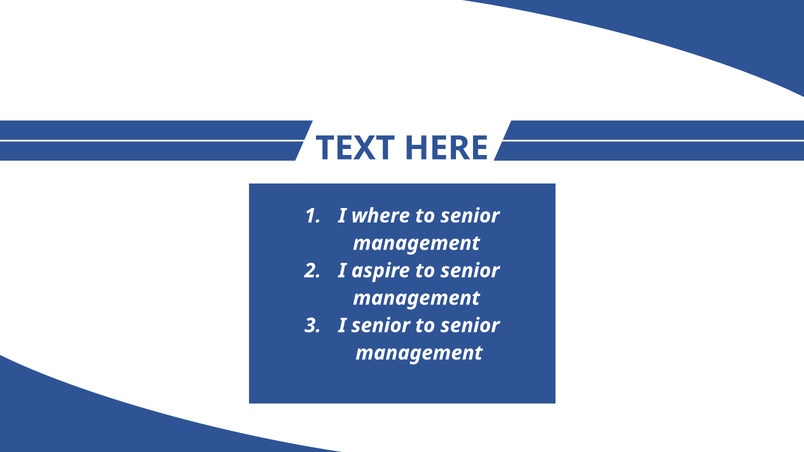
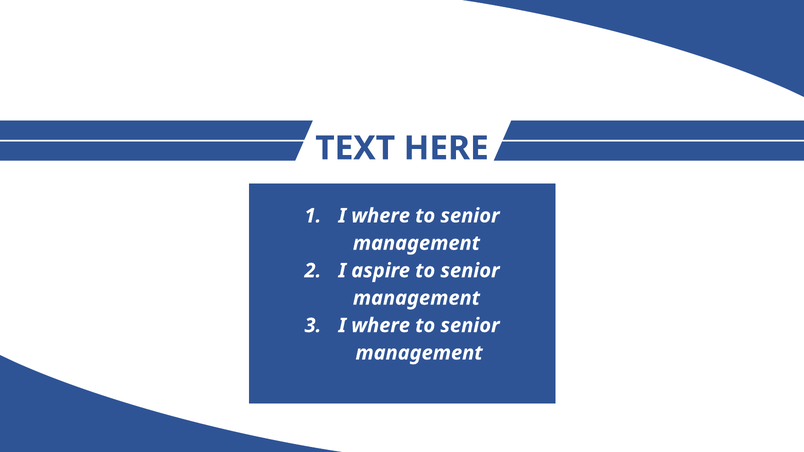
senior: senior -> where (381, 326)
